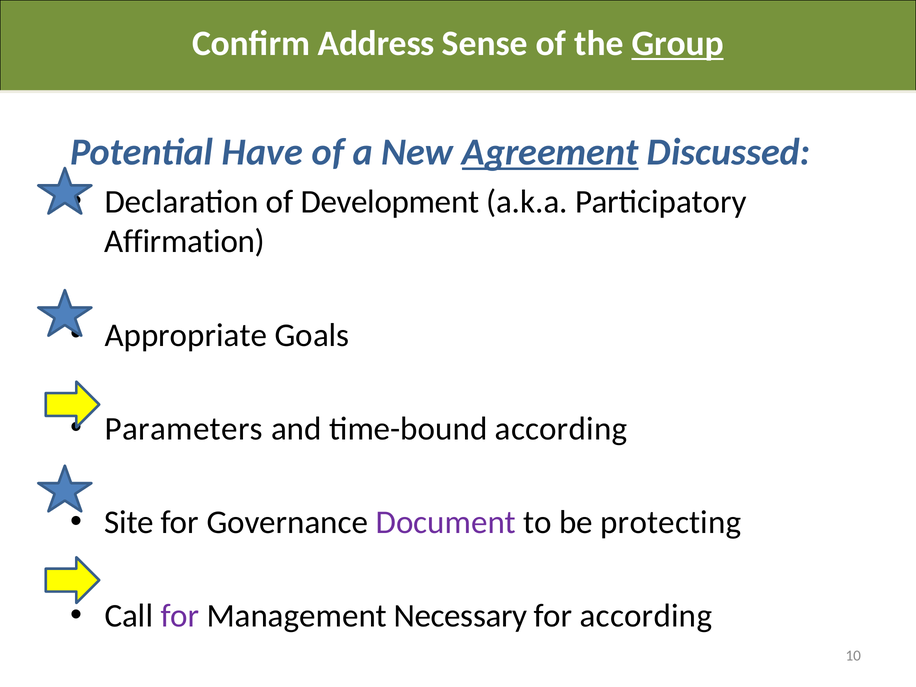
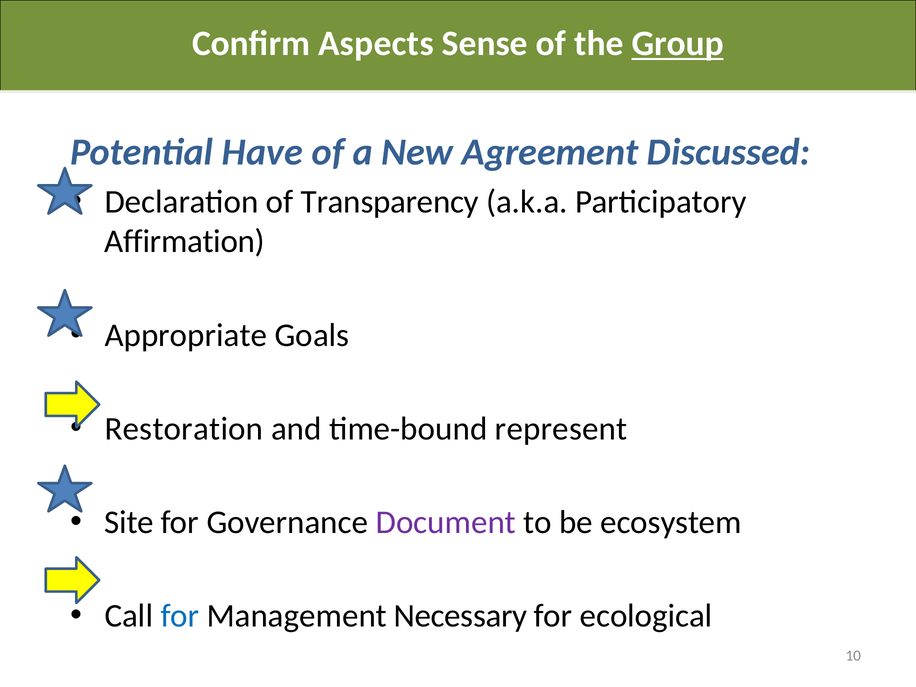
Address: Address -> Aspects (376, 44)
Agreement underline: present -> none (550, 152)
Development: Development -> Transparency (390, 202)
Parameters: Parameters -> Restoration (184, 429)
time-bound according: according -> represent (561, 429)
protecting: protecting -> ecosystem (671, 522)
for colour: purple -> blue (180, 616)
for according: according -> ecological (646, 616)
